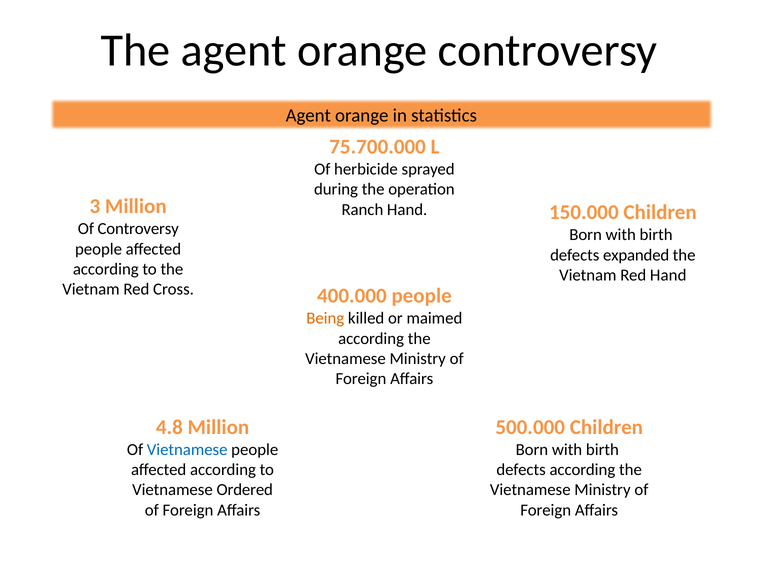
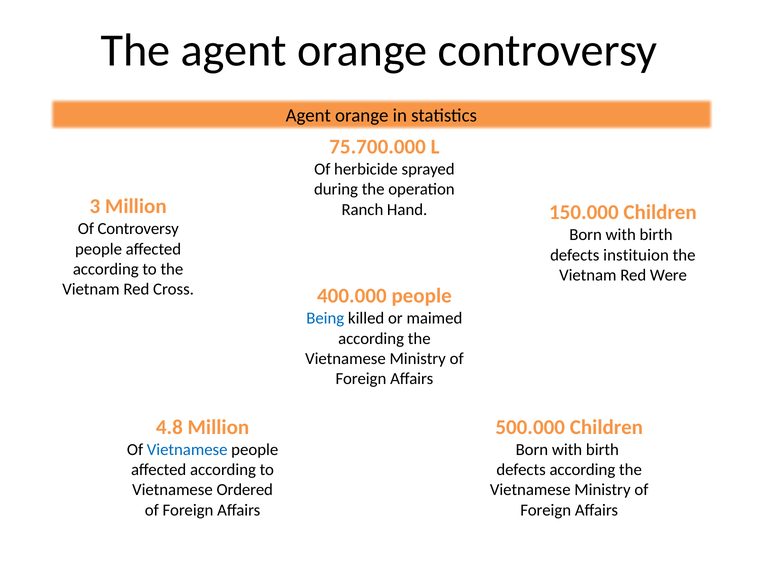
expanded: expanded -> instituion (636, 255)
Red Hand: Hand -> Were (668, 275)
Being colour: orange -> blue (325, 318)
